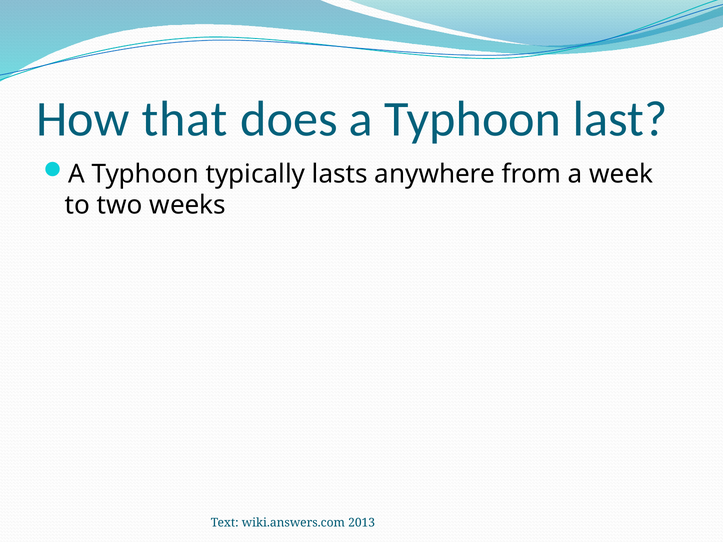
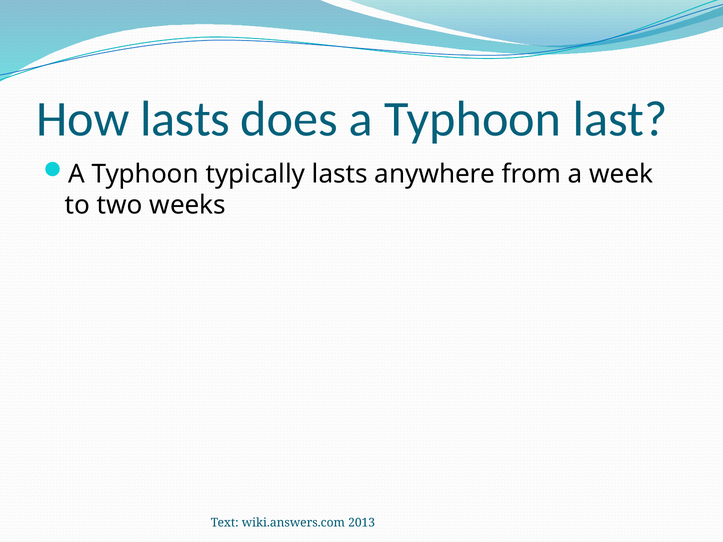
How that: that -> lasts (185, 119)
